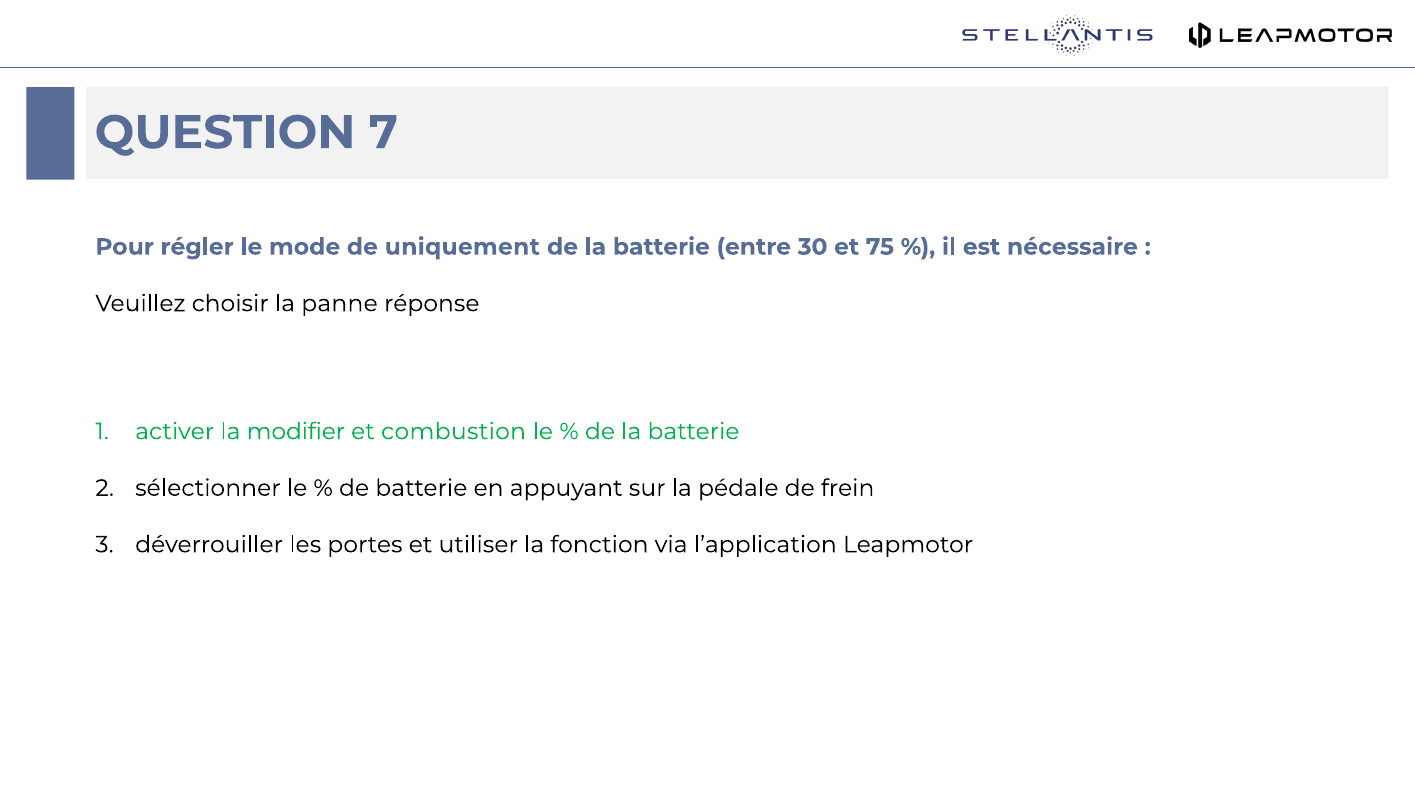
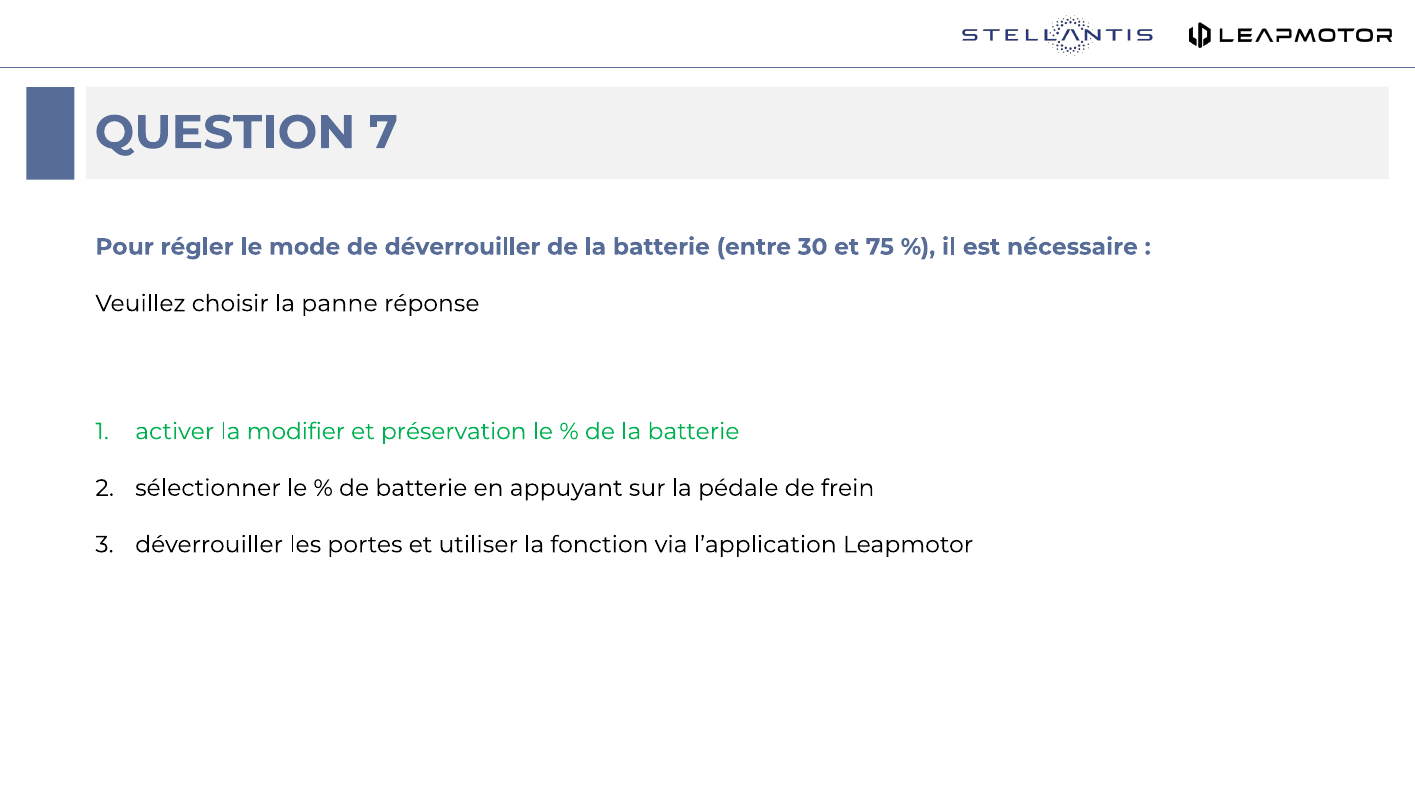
de uniquement: uniquement -> déverrouiller (463, 247)
combustion: combustion -> préservation (454, 431)
